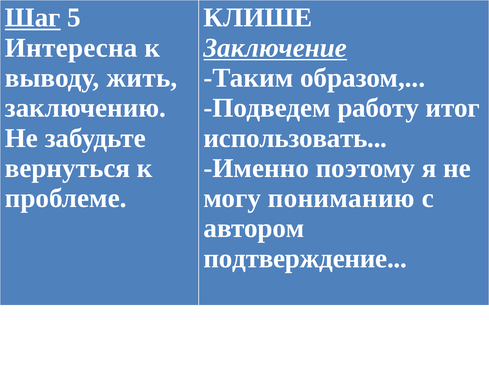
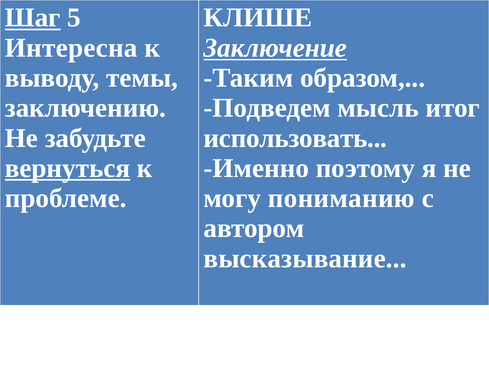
жить: жить -> темы (142, 78)
работу: работу -> мысль (378, 108)
вернуться underline: none -> present (68, 168)
подтверждение: подтверждение -> высказывание (305, 258)
